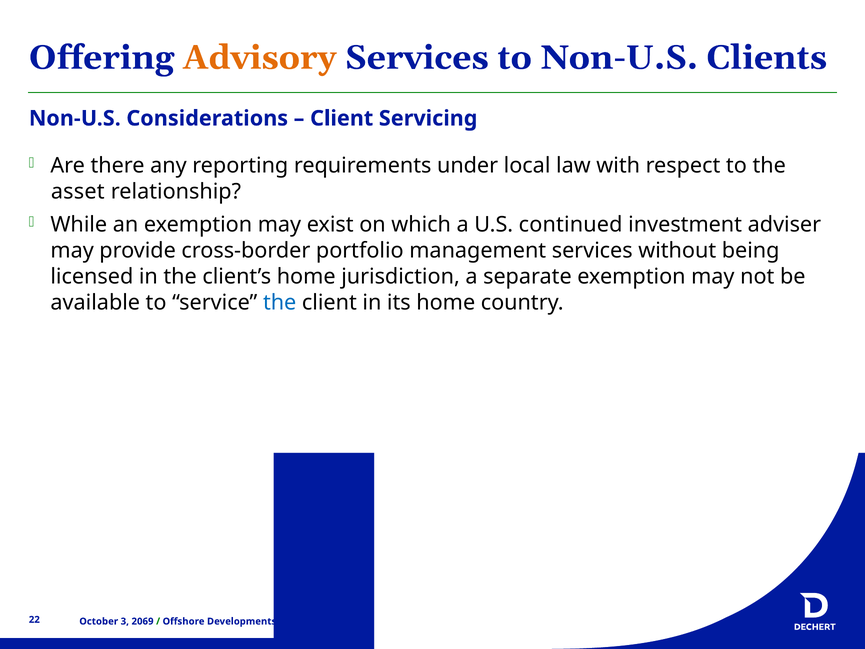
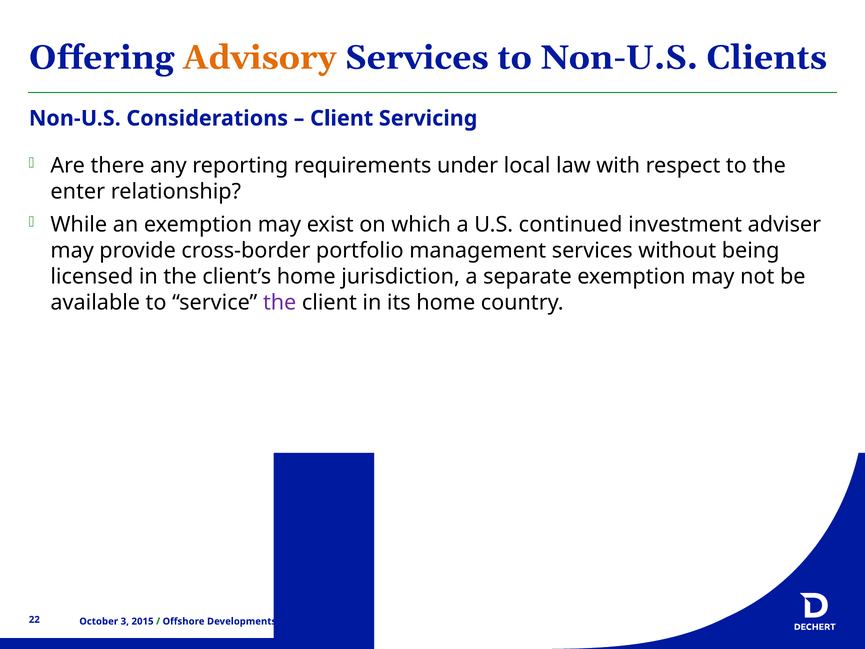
asset: asset -> enter (78, 191)
the colour: blue -> purple (280, 302)
2069: 2069 -> 2015 (143, 621)
